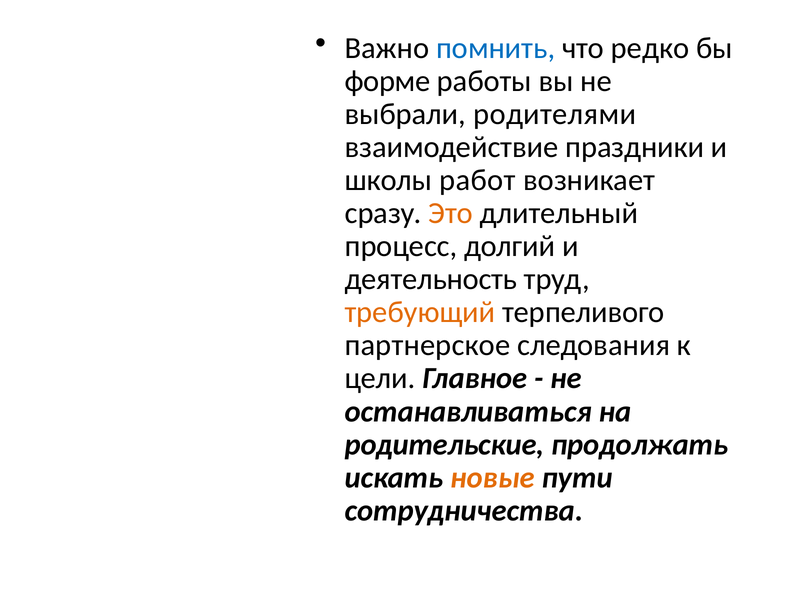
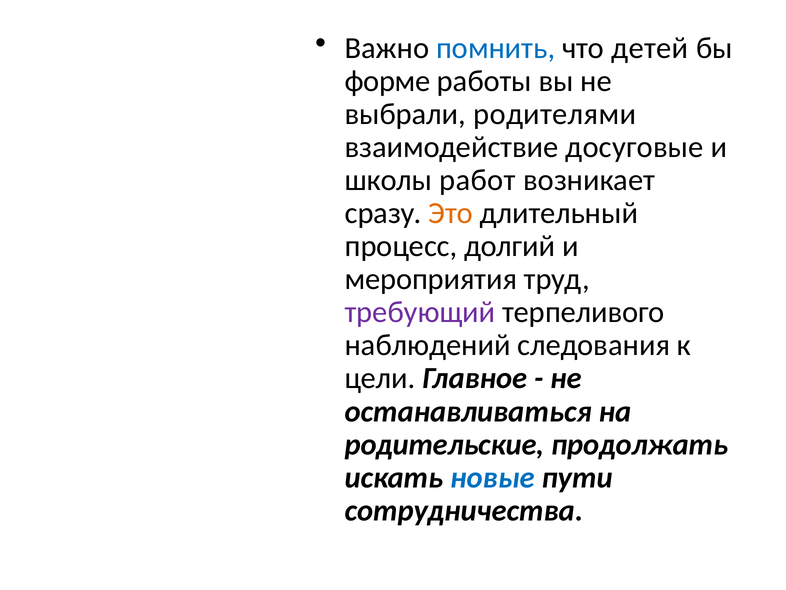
редко: редко -> детей (650, 48)
праздники: праздники -> досуговые (635, 147)
деятельность: деятельность -> мероприятия (431, 279)
требующий colour: orange -> purple (420, 312)
партнерское: партнерское -> наблюдений (428, 345)
новые colour: orange -> blue (493, 477)
